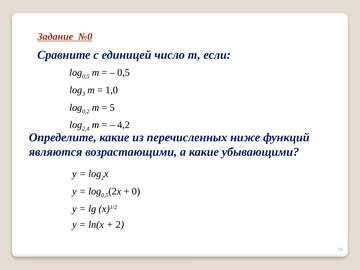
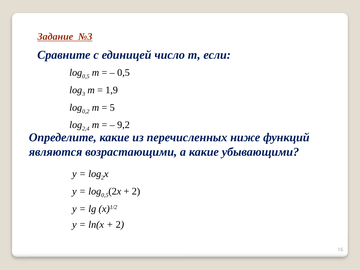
№0: №0 -> №3 (85, 37)
1,0: 1,0 -> 1,9 (112, 90)
4,2: 4,2 -> 9,2 (123, 125)
0: 0 -> 2 (136, 191)
